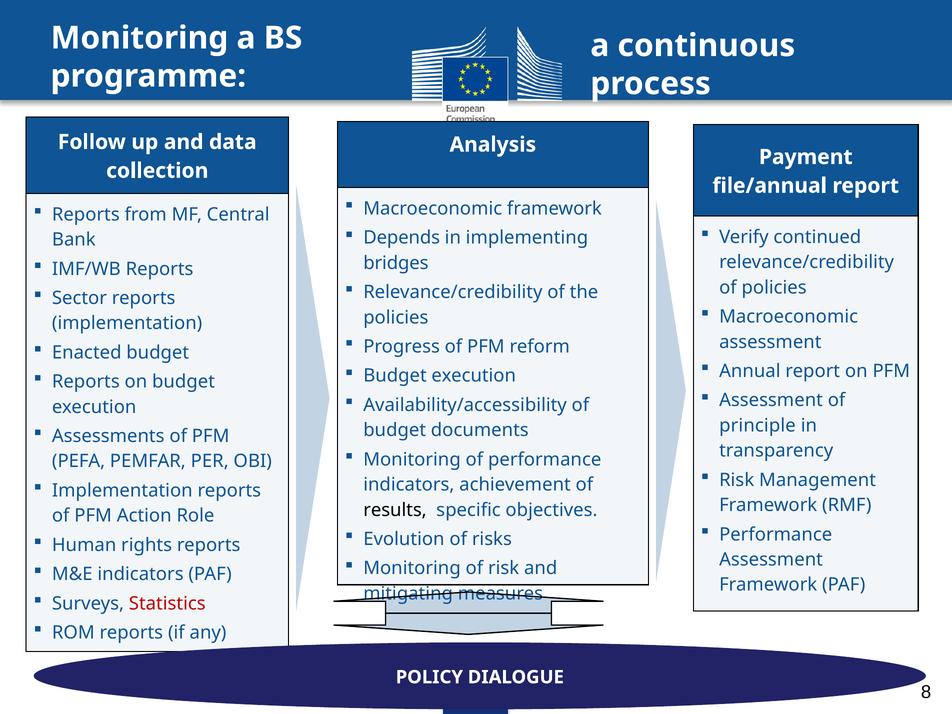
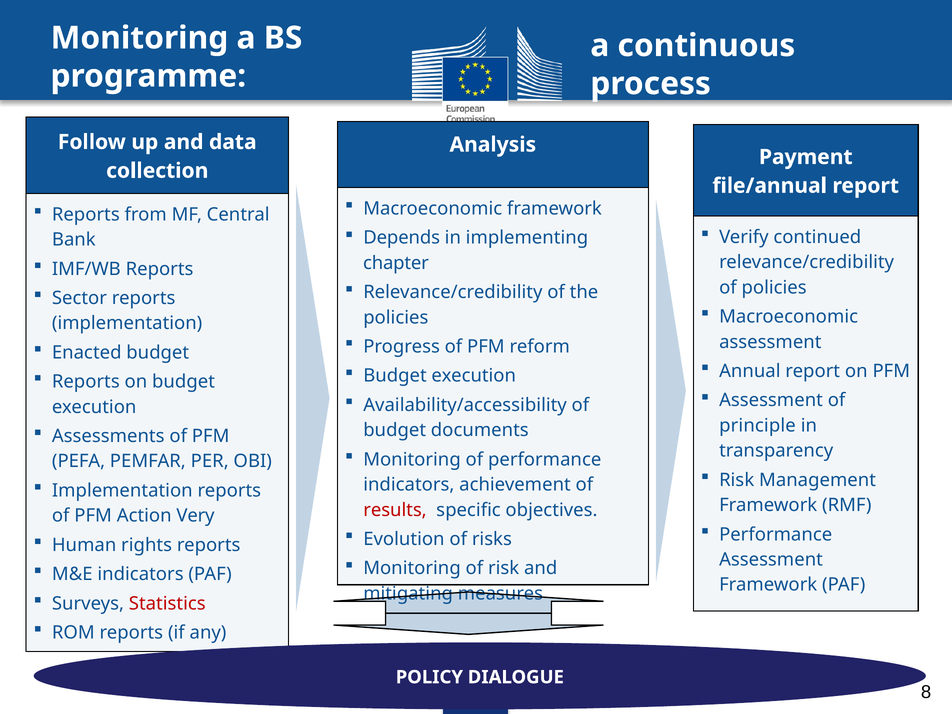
bridges: bridges -> chapter (396, 263)
results colour: black -> red (395, 510)
Role: Role -> Very (195, 516)
